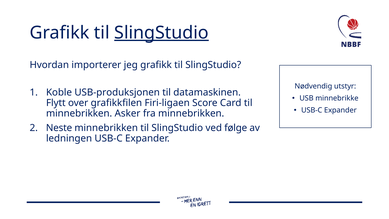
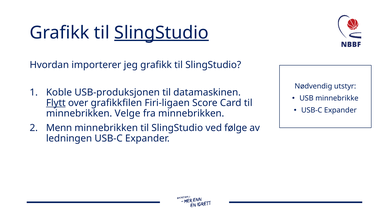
Flytt underline: none -> present (56, 103)
Asker: Asker -> Velge (128, 113)
Neste: Neste -> Menn (59, 128)
